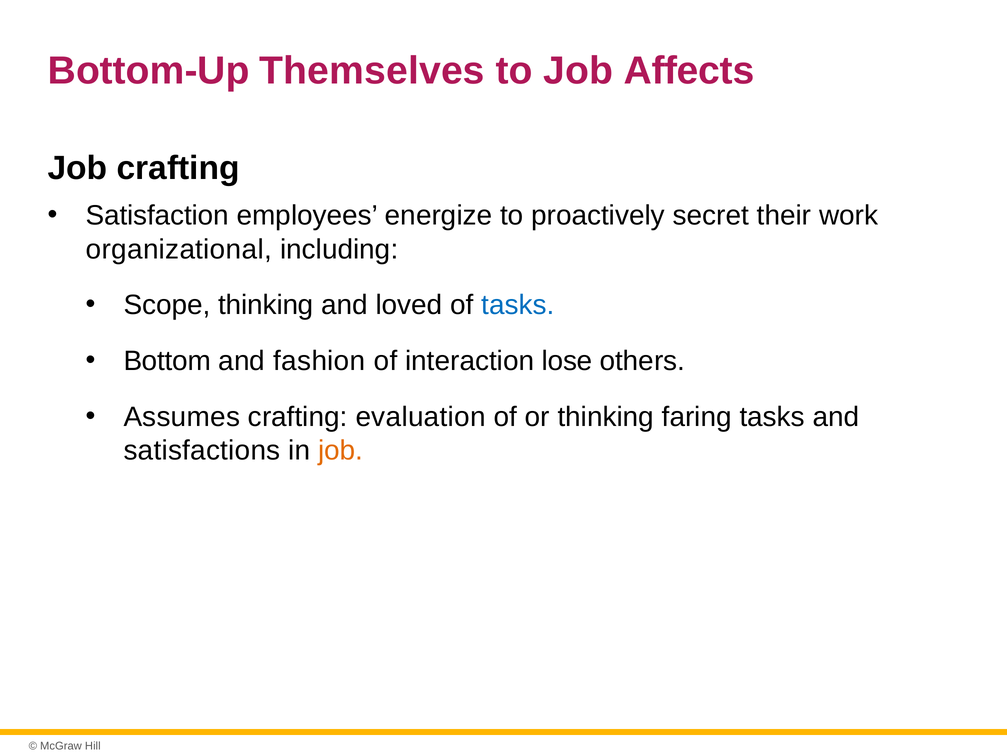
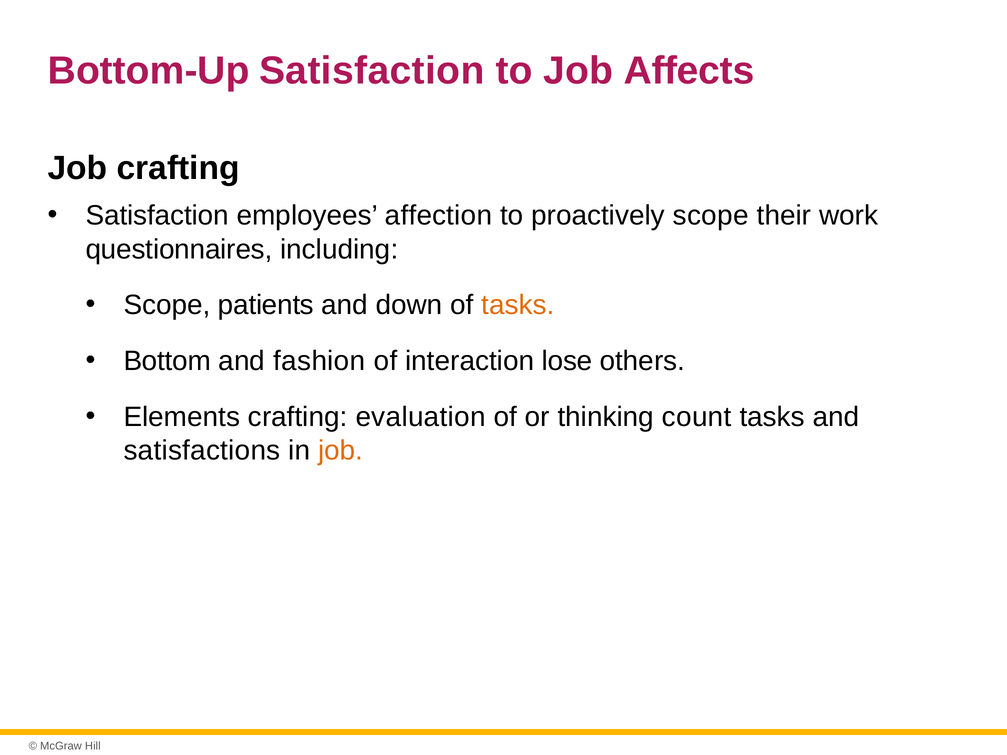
Bottom-Up Themselves: Themselves -> Satisfaction (372, 71)
energize: energize -> affection (439, 216)
proactively secret: secret -> scope (711, 216)
organizational: organizational -> questionnaires (179, 249)
Scope thinking: thinking -> patients (266, 305)
loved: loved -> down (409, 305)
tasks colour: blue -> orange (518, 305)
Assumes: Assumes -> Elements (182, 417)
faring: faring -> count (697, 417)
